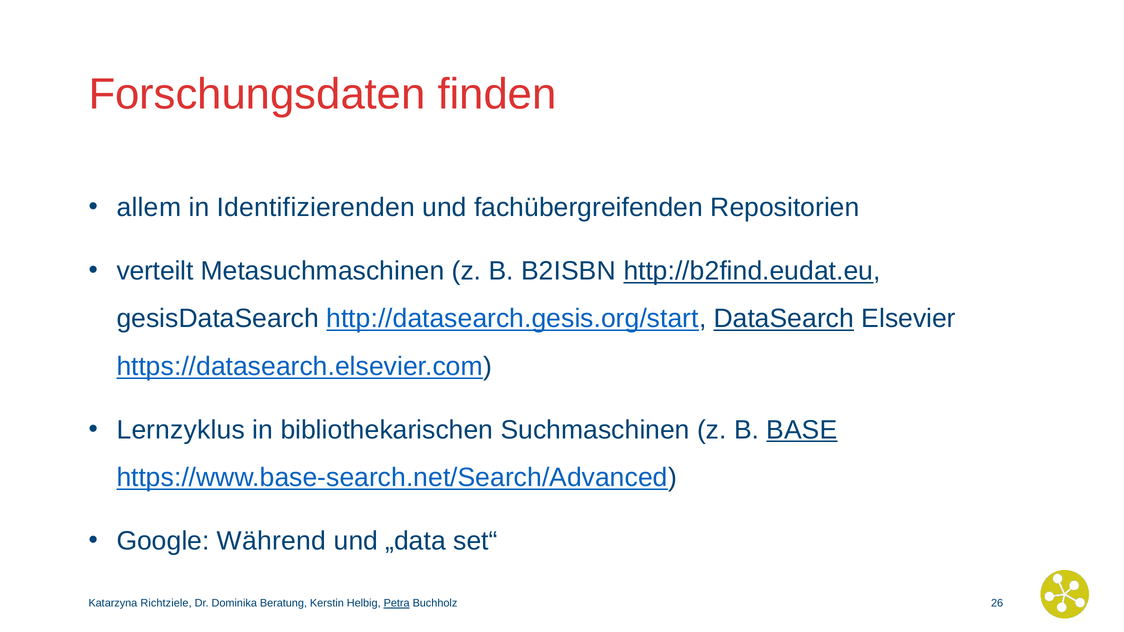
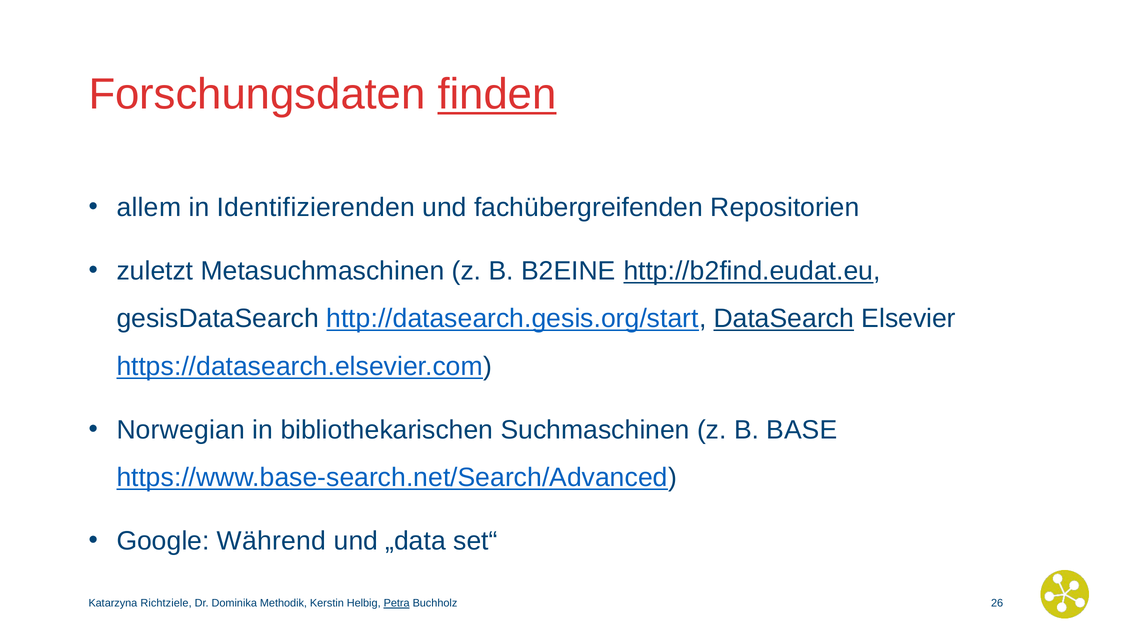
finden underline: none -> present (497, 95)
verteilt: verteilt -> zuletzt (155, 271)
B2ISBN: B2ISBN -> B2EINE (568, 271)
Lernzyklus: Lernzyklus -> Norwegian (181, 430)
BASE underline: present -> none (802, 430)
Beratung: Beratung -> Methodik (283, 604)
